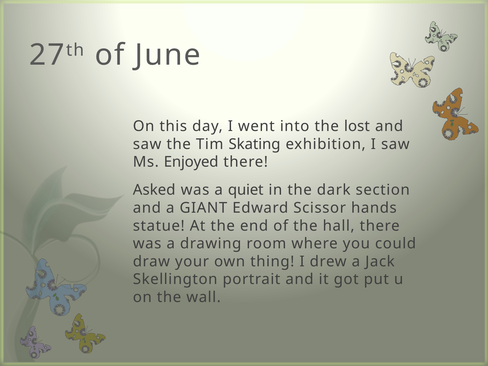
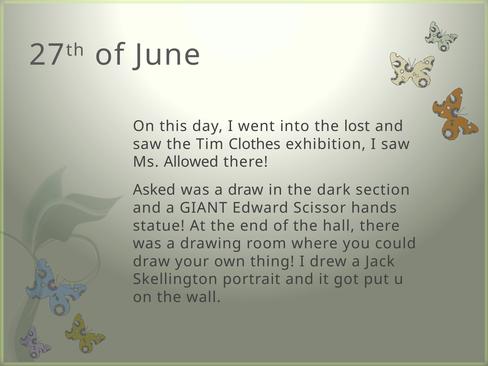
Skating: Skating -> Clothes (255, 144)
Enjoyed: Enjoyed -> Allowed (191, 162)
a quiet: quiet -> draw (246, 190)
